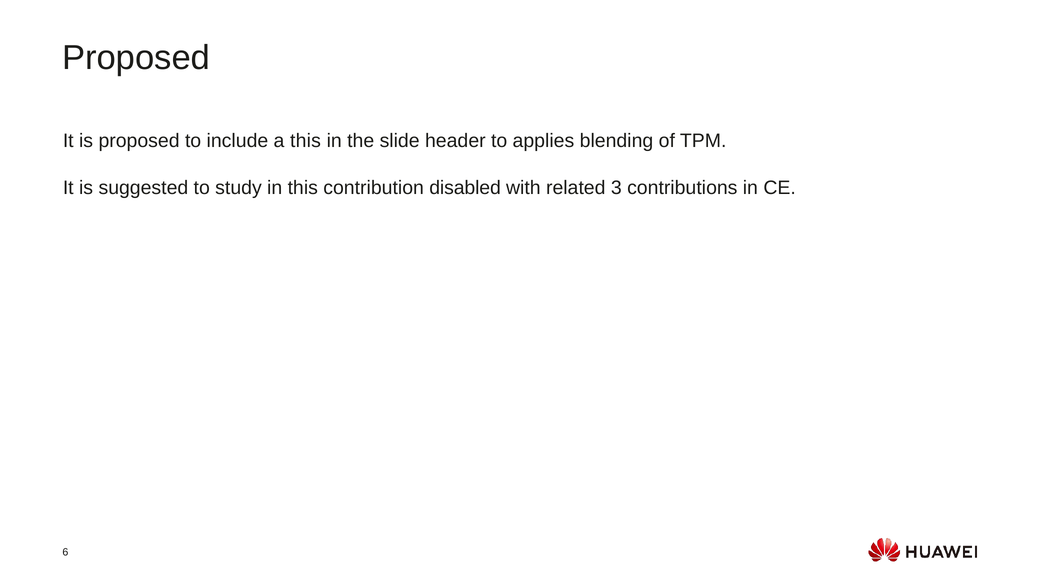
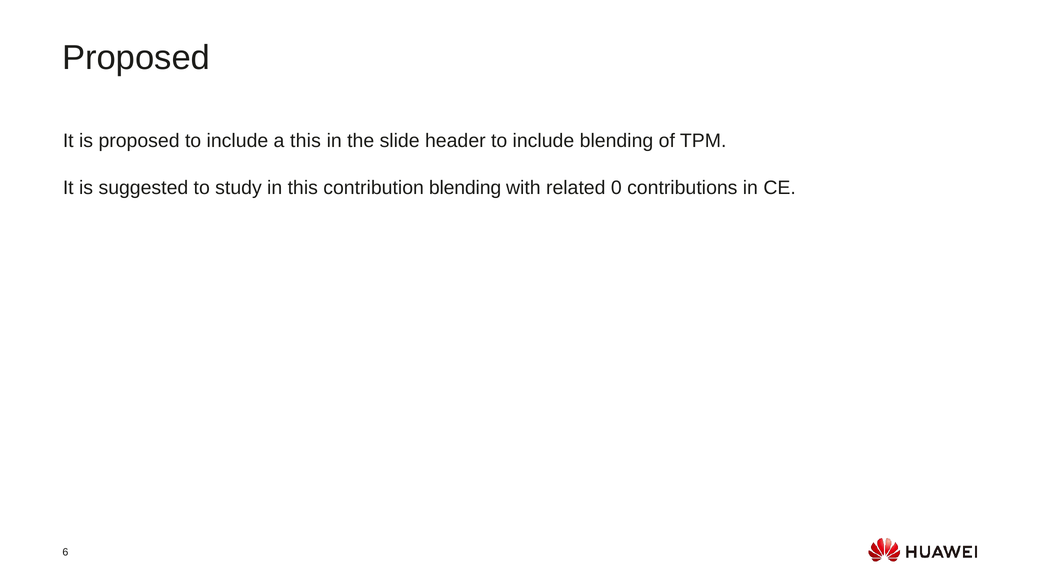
header to applies: applies -> include (543, 141)
contribution disabled: disabled -> blending (465, 188)
3: 3 -> 0 (616, 188)
